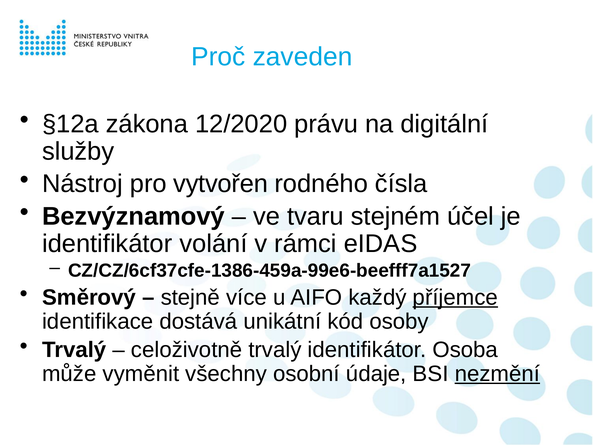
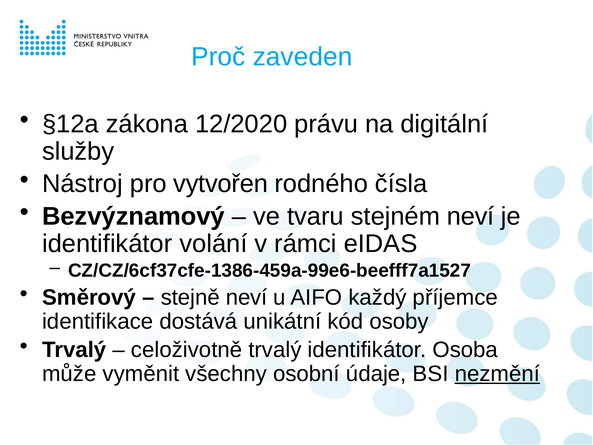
stejném účel: účel -> neví (471, 216)
stejně více: více -> neví (247, 297)
příjemce underline: present -> none (455, 297)
